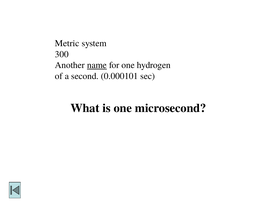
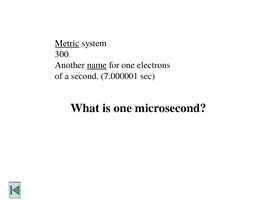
Metric underline: none -> present (67, 43)
hydrogen: hydrogen -> electrons (154, 65)
0.000101: 0.000101 -> 7.000001 (120, 76)
